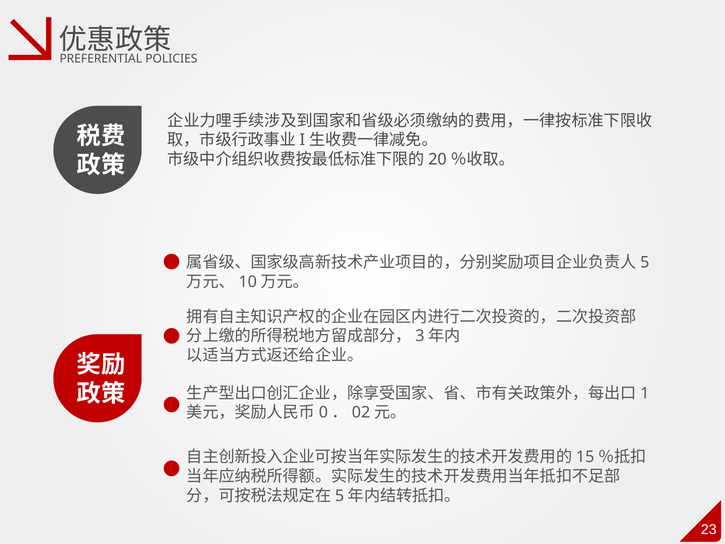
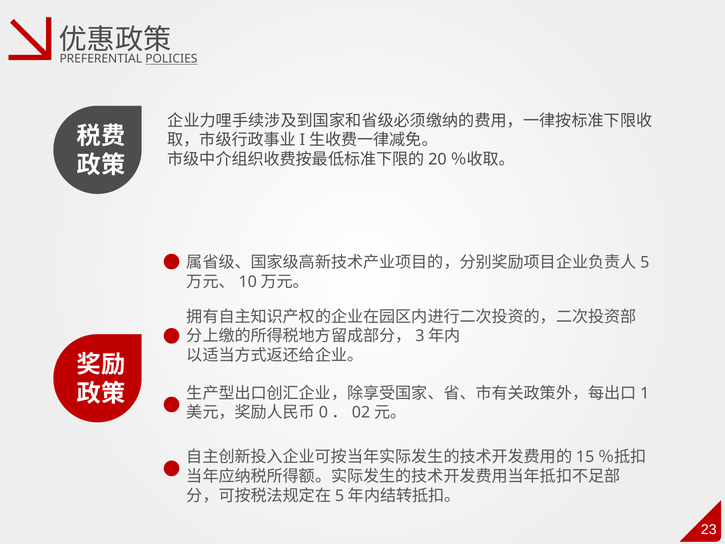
POLICIES underline: none -> present (171, 59)
